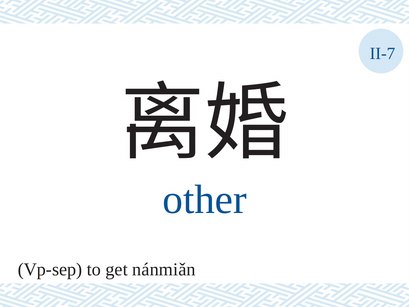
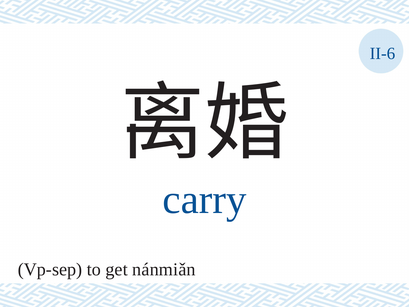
II-7: II-7 -> II-6 (383, 54)
other: other -> carry (205, 200)
